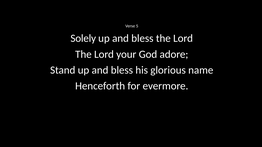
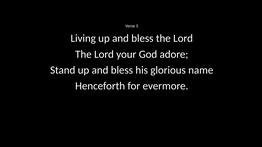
Solely: Solely -> Living (83, 38)
